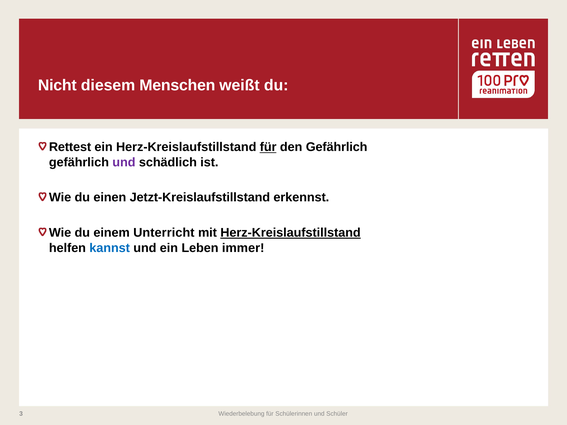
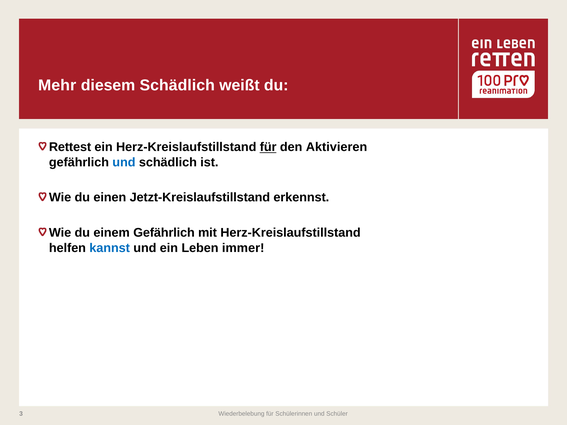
Nicht: Nicht -> Mehr (57, 85)
diesem Menschen: Menschen -> Schädlich (177, 85)
den Gefährlich: Gefährlich -> Aktivieren (337, 147)
und colour: purple -> blue (124, 162)
einem Unterricht: Unterricht -> Gefährlich (164, 233)
Herz-Kreislaufstillstand underline: present -> none (291, 233)
